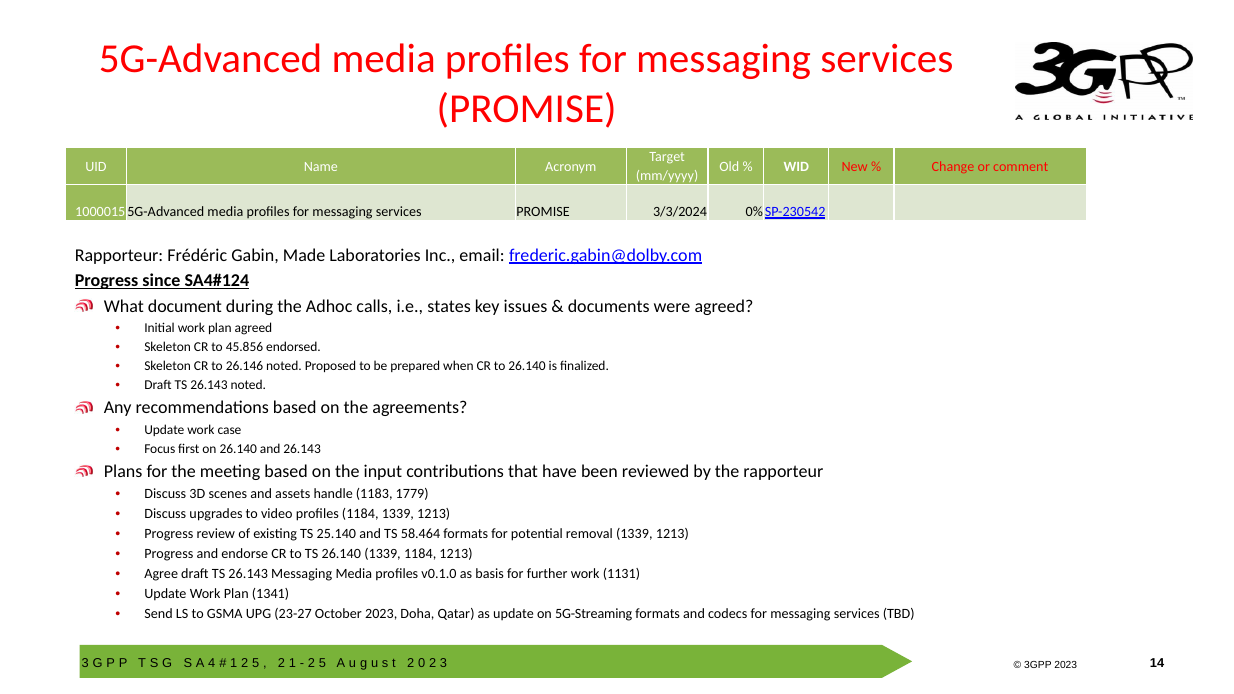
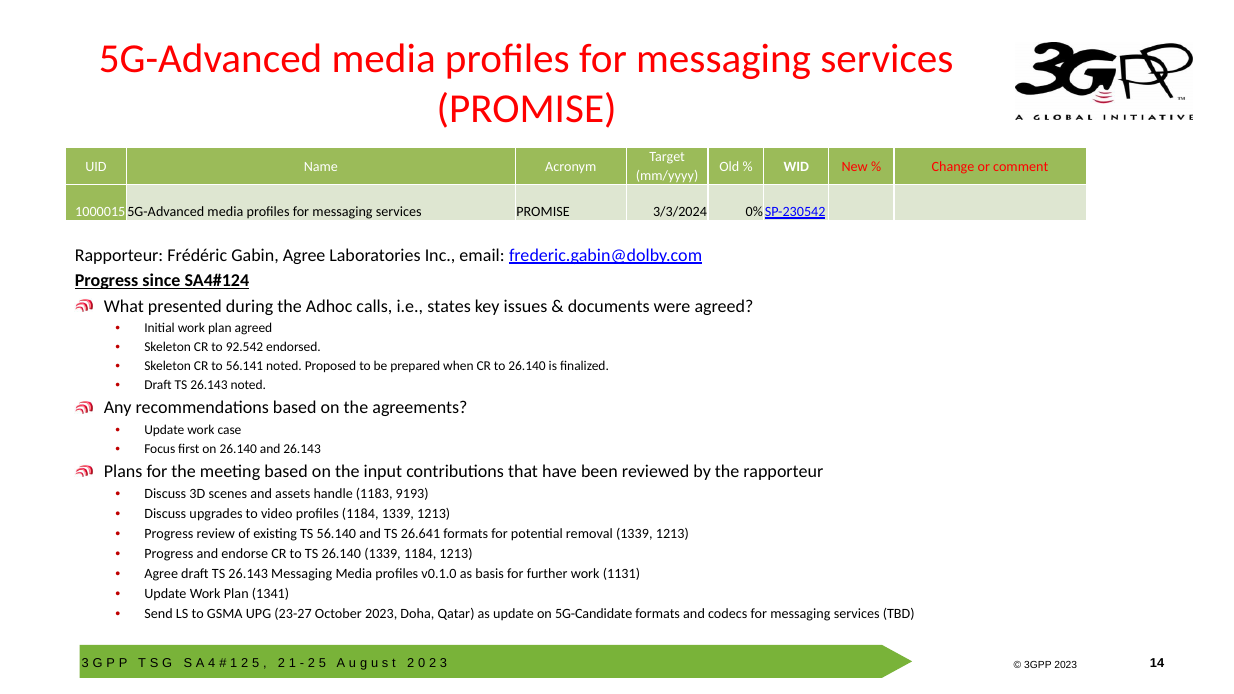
Gabin Made: Made -> Agree (304, 255)
document: document -> presented (185, 306)
45.856: 45.856 -> 92.542 (244, 347)
26.146: 26.146 -> 56.141 (244, 367)
1779: 1779 -> 9193 (412, 494)
25.140: 25.140 -> 56.140 (336, 534)
58.464: 58.464 -> 26.641 (421, 534)
5G-Streaming: 5G-Streaming -> 5G-Candidate (594, 614)
